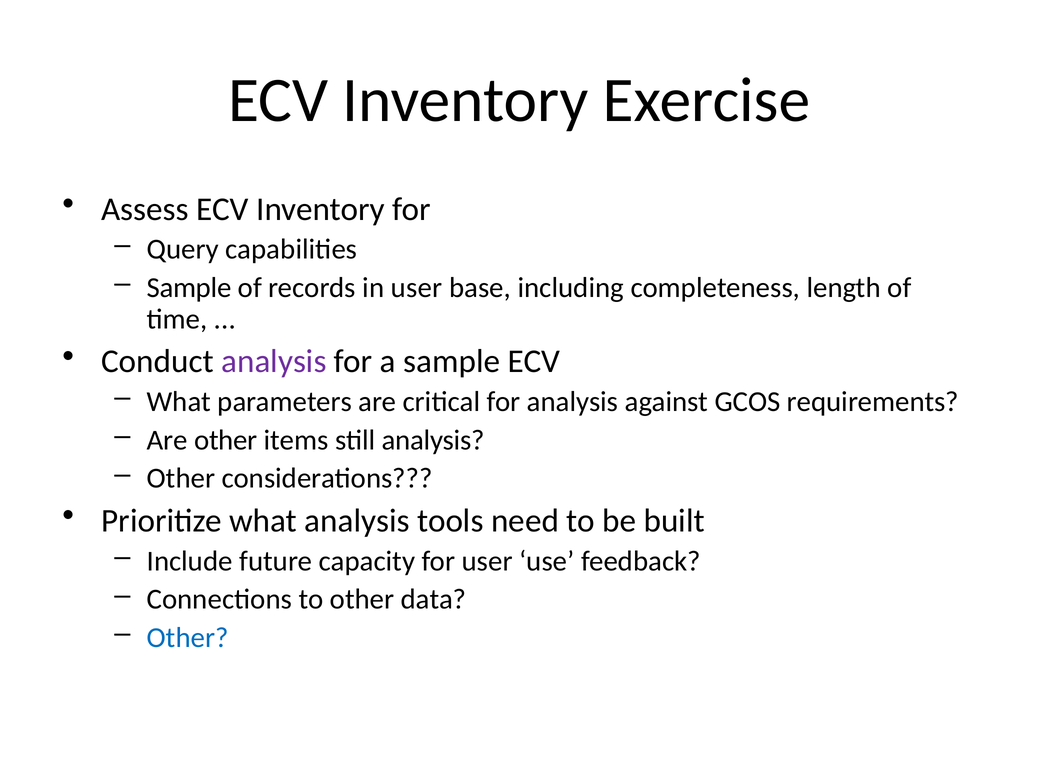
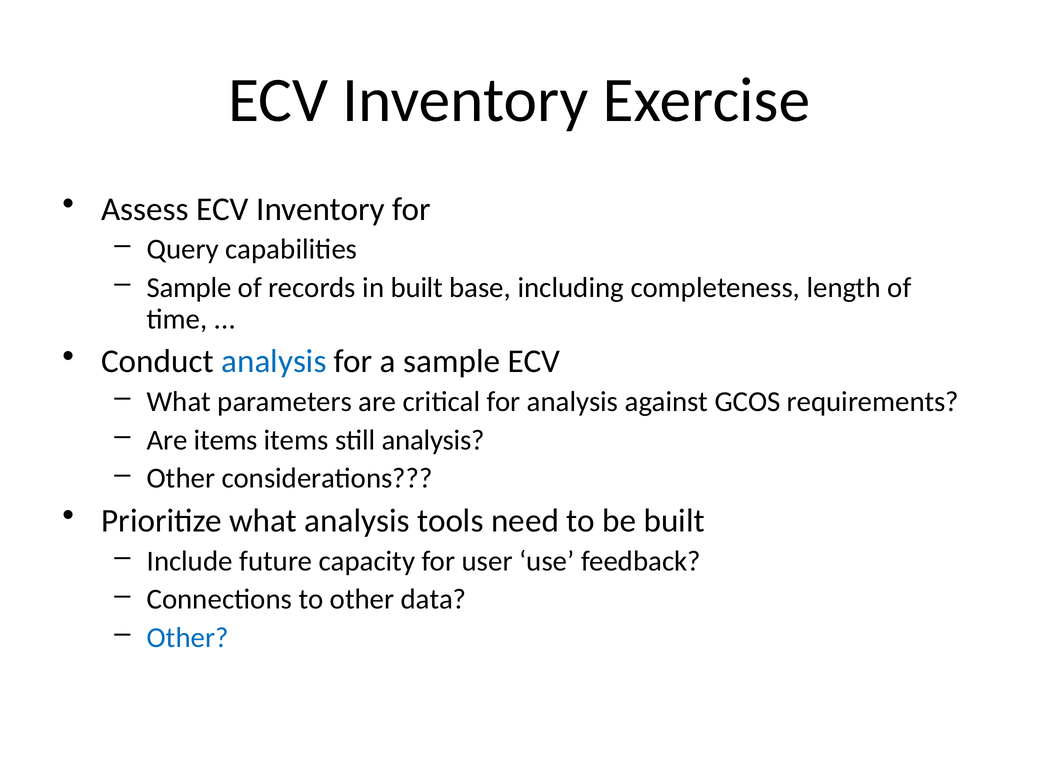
in user: user -> built (417, 288)
analysis colour: purple -> blue (274, 361)
Are other: other -> items (226, 440)
